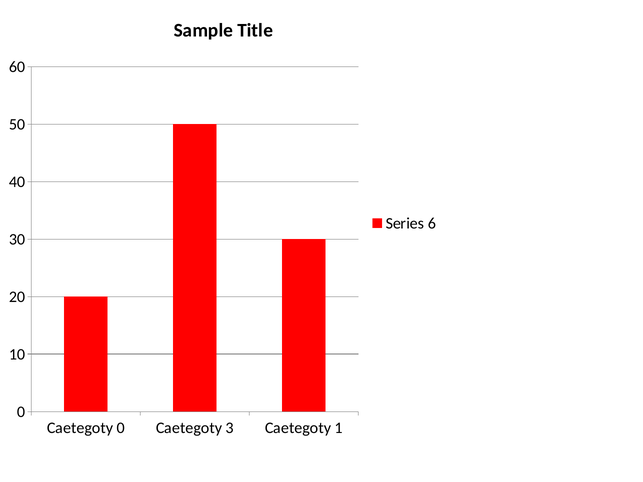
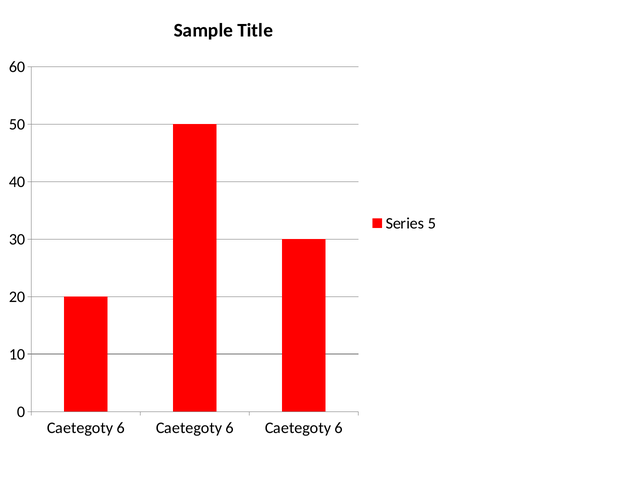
6: 6 -> 5 (432, 224)
0: 0 -> 6 (121, 428)
3: 3 -> 6 (230, 428)
1: 1 -> 6 (339, 428)
